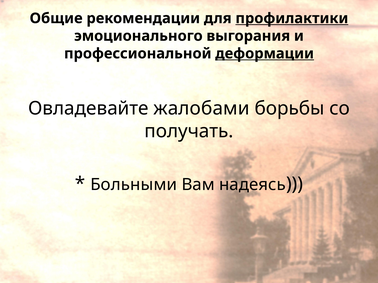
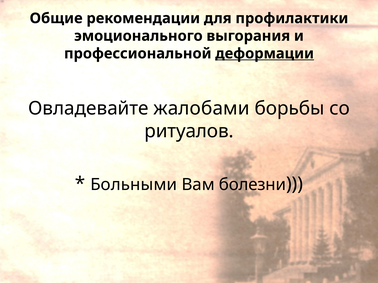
профилактики underline: present -> none (292, 18)
получать: получать -> ритуалов (189, 131)
надеясь: надеясь -> болезни (253, 185)
